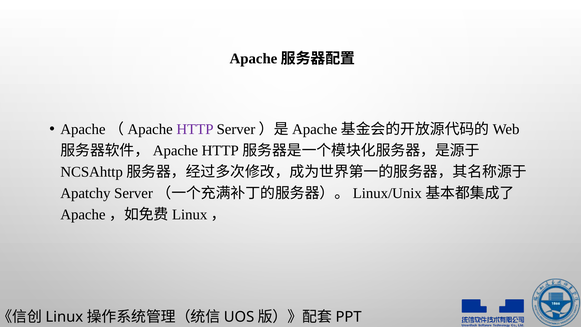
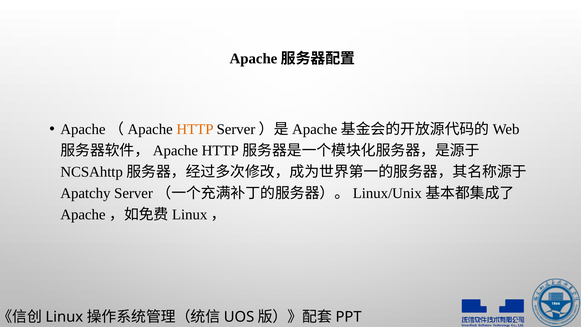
HTTP colour: purple -> orange (195, 129)
